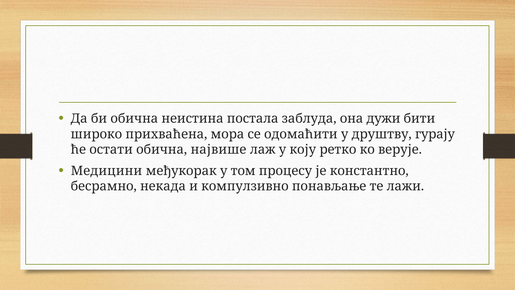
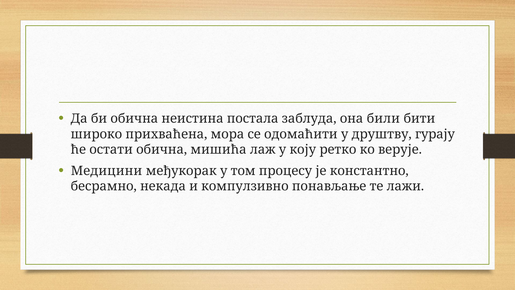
дужи: дужи -> били (383, 119)
највише: највише -> мишића (219, 149)
